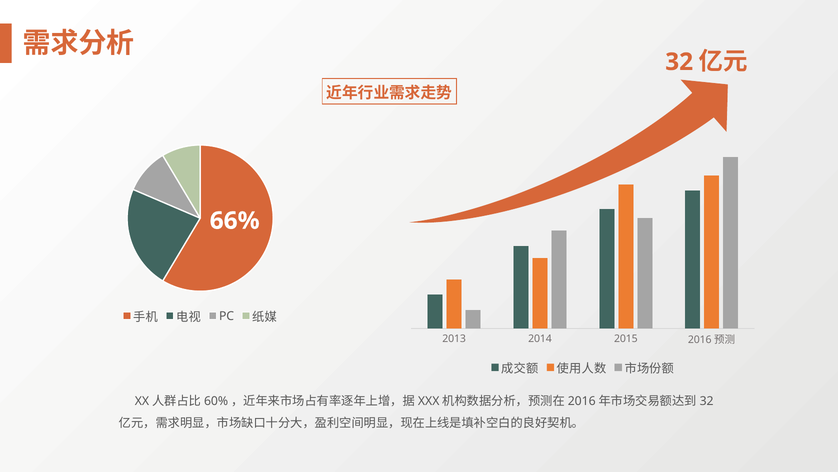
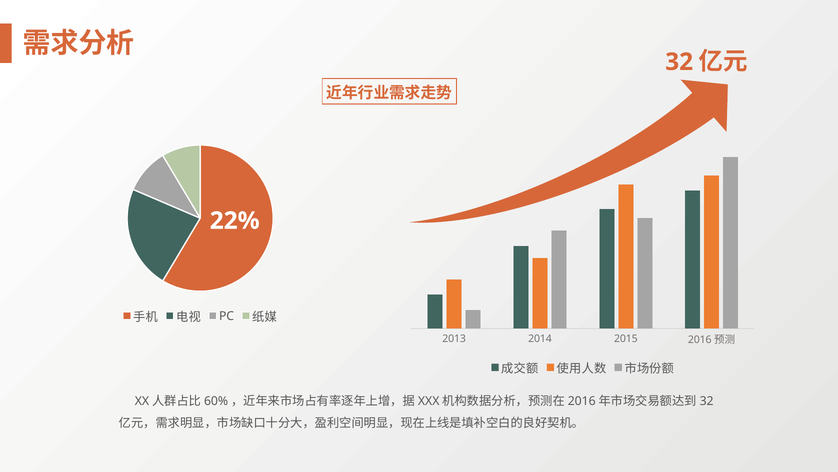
66%: 66% -> 22% (235, 220)
